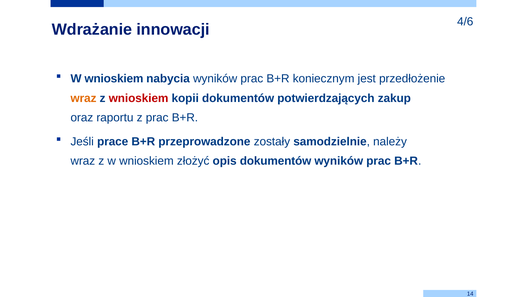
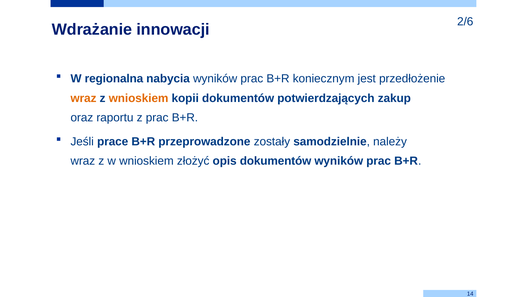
4/6: 4/6 -> 2/6 (465, 22)
W wnioskiem: wnioskiem -> regionalna (114, 78)
wnioskiem colour: red -> orange (139, 98)
